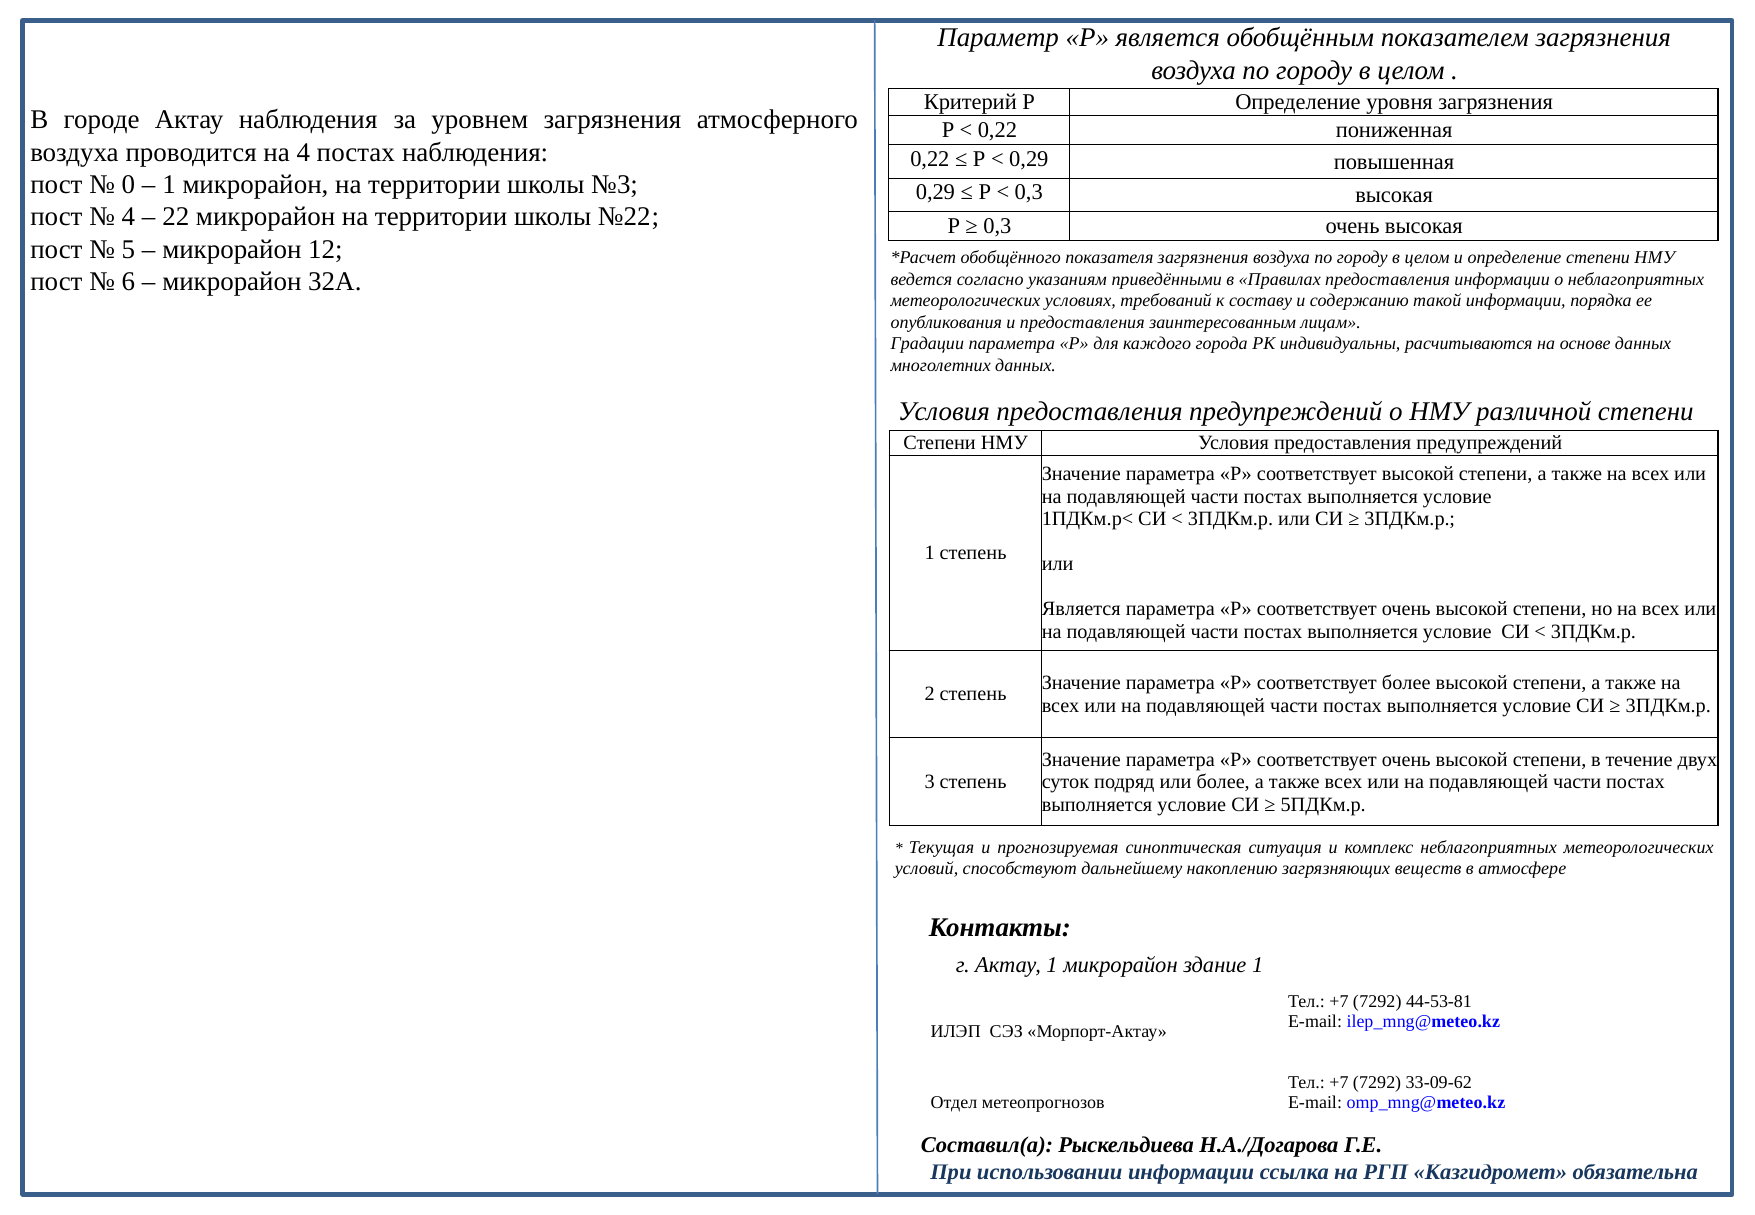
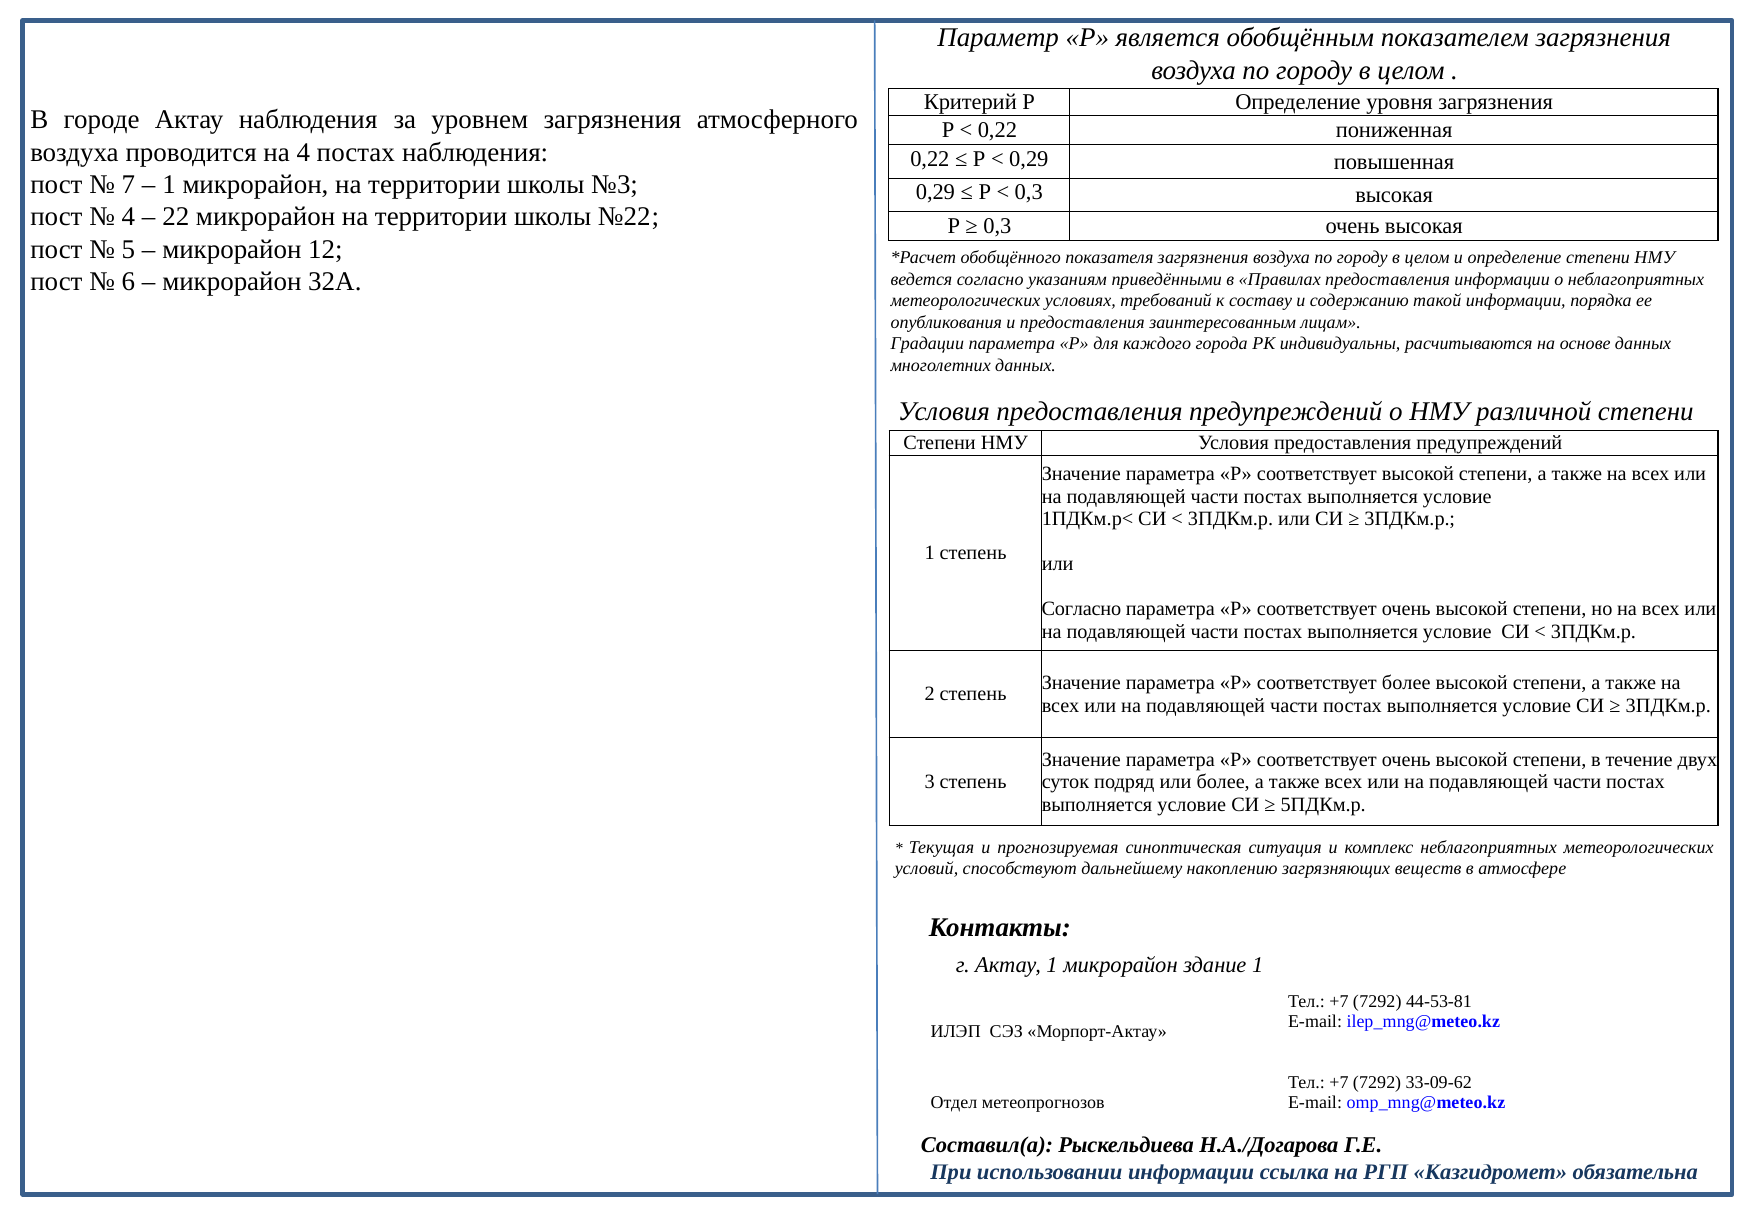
0: 0 -> 7 (128, 185)
Является: Является -> Согласно (1081, 609)
